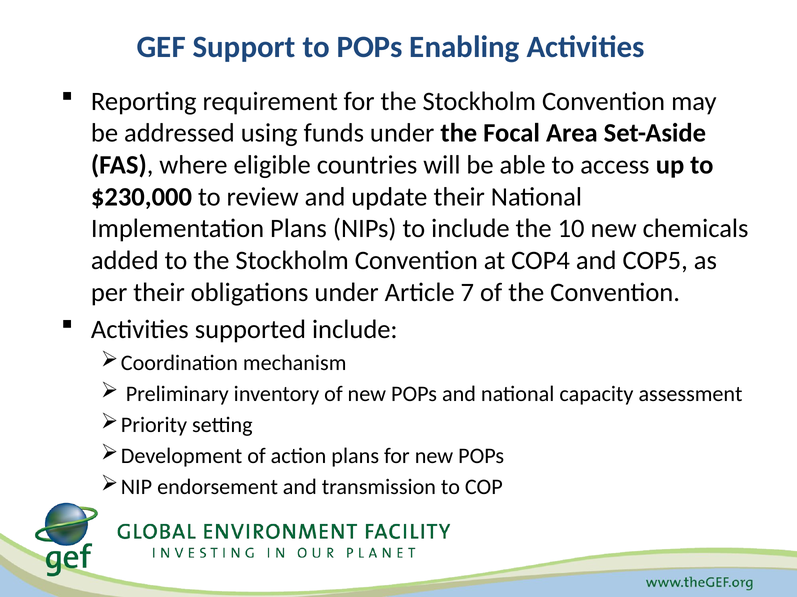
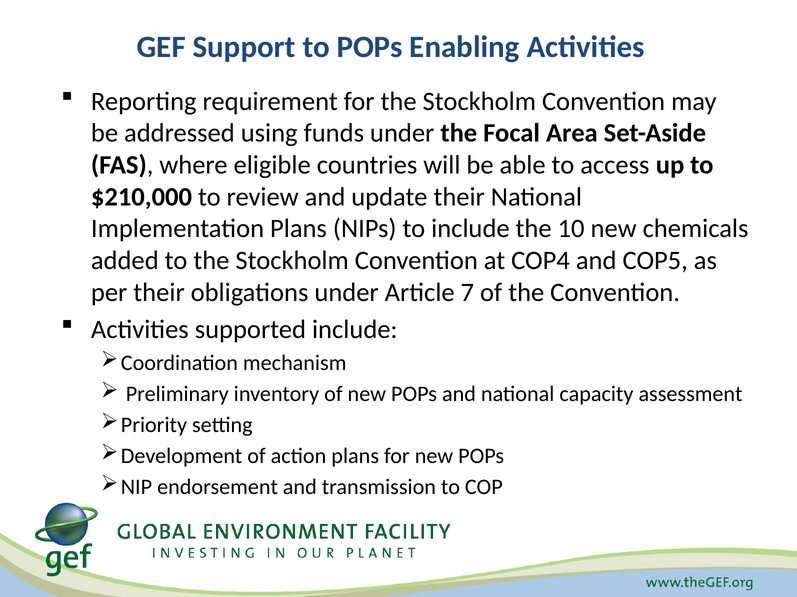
$230,000: $230,000 -> $210,000 (141, 197)
